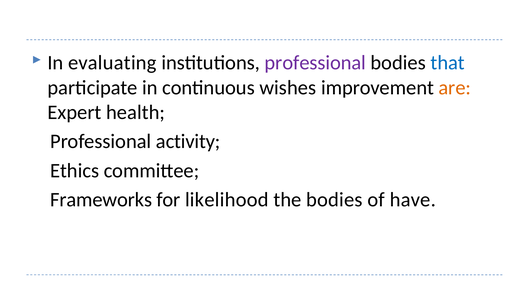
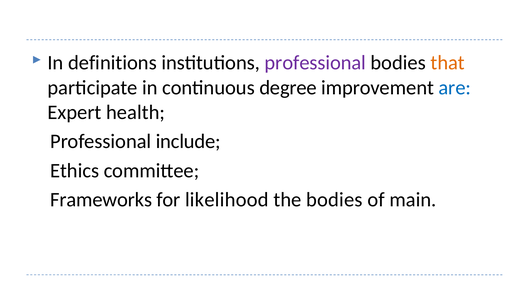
evaluating: evaluating -> definitions (112, 63)
that colour: blue -> orange (448, 63)
wishes: wishes -> degree (288, 87)
are colour: orange -> blue (455, 87)
activity: activity -> include (188, 141)
have: have -> main (413, 199)
